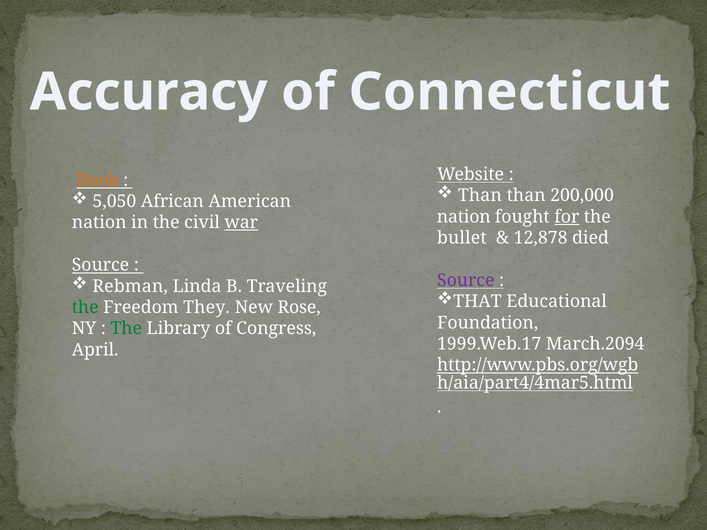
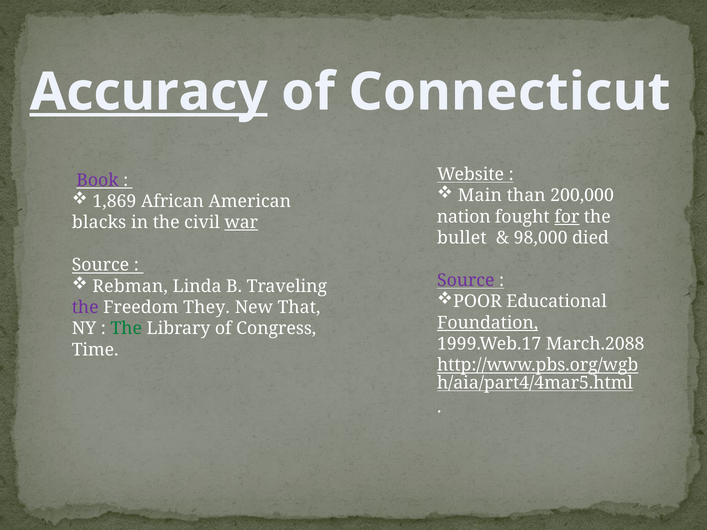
Accuracy underline: none -> present (149, 92)
Book colour: orange -> purple (97, 180)
Than: Than -> Main (480, 196)
5,050: 5,050 -> 1,869 (114, 201)
nation: nation -> blacks (99, 223)
12,878: 12,878 -> 98,000 (541, 238)
THAT: THAT -> POOR (477, 302)
the colour: green -> purple (85, 308)
Rose: Rose -> That (299, 308)
Foundation underline: none -> present (488, 323)
March.2094: March.2094 -> March.2088 (595, 344)
April: April -> Time (95, 350)
